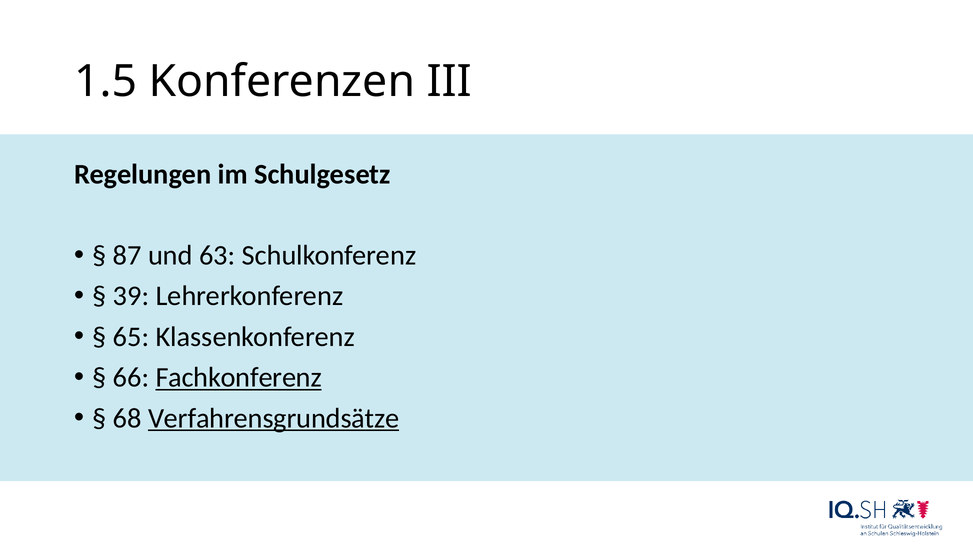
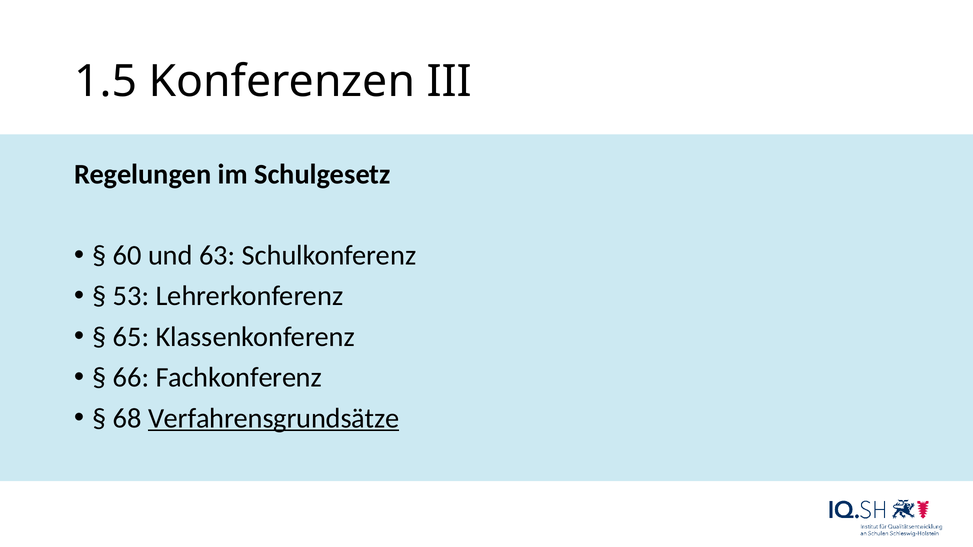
87: 87 -> 60 (127, 255)
39: 39 -> 53 (131, 296)
Fachkonferenz underline: present -> none (239, 378)
